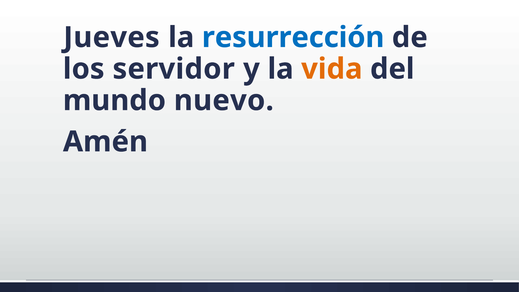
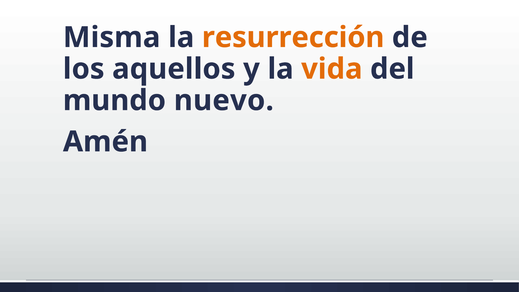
Jueves: Jueves -> Misma (112, 37)
resurrección colour: blue -> orange (293, 37)
servidor: servidor -> aquellos (174, 69)
